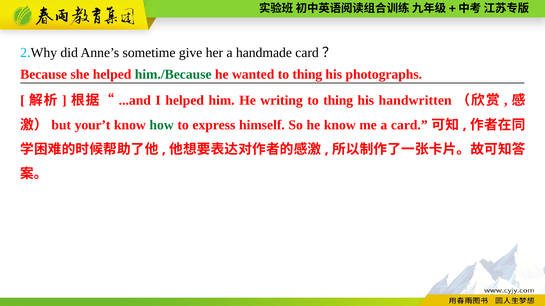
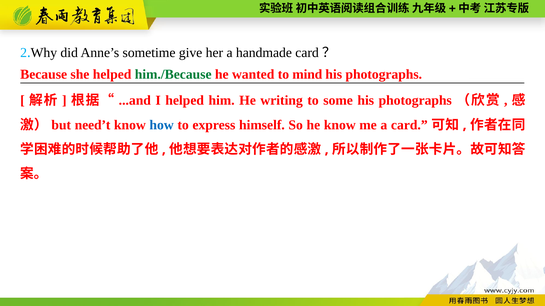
thing: thing -> mind (307, 74)
thing: thing -> some (338, 101)
handwritten: handwritten -> photographs (415, 101)
your’t: your’t -> need’t (93, 125)
how colour: green -> blue (162, 125)
